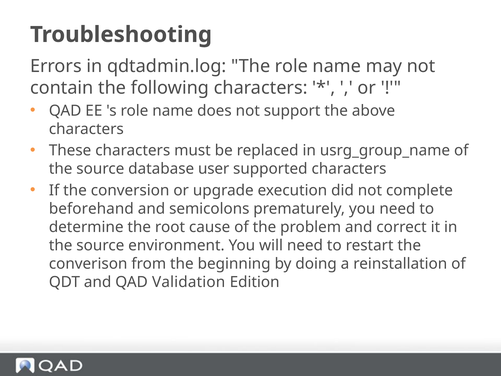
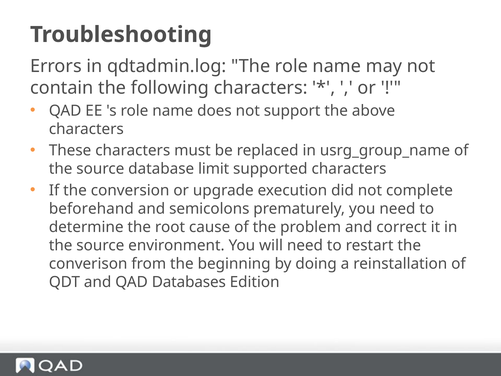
user: user -> limit (214, 169)
Validation: Validation -> Databases (189, 282)
